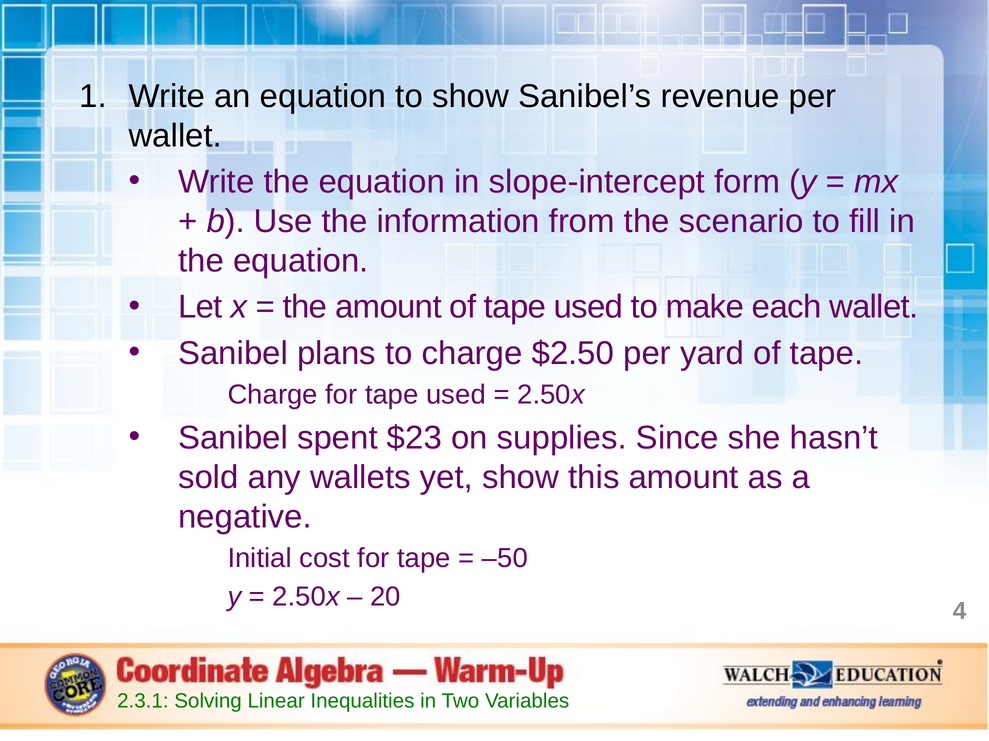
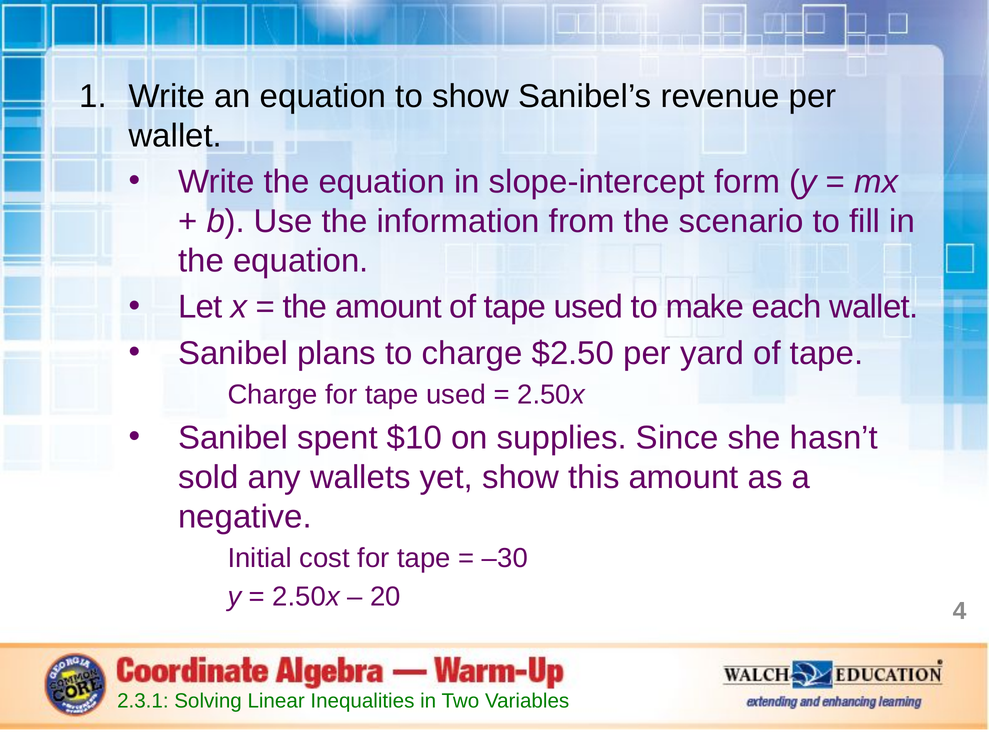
$23: $23 -> $10 (414, 438)
–50: –50 -> –30 (505, 559)
